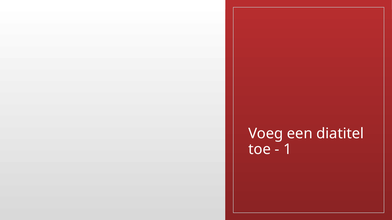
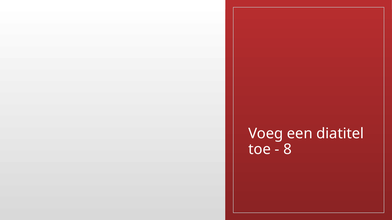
1: 1 -> 8 (287, 150)
